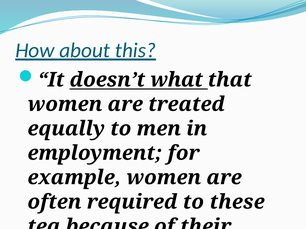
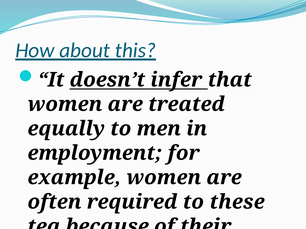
what: what -> infer (176, 80)
